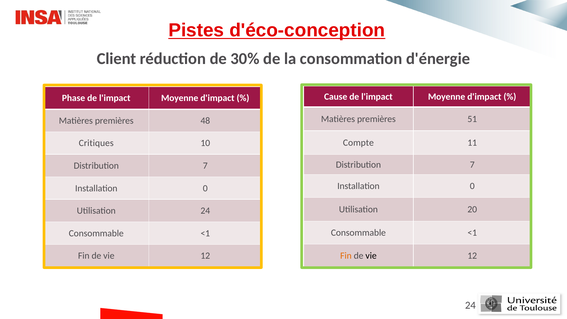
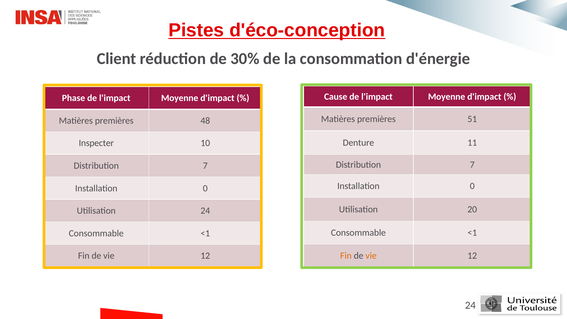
Compte: Compte -> Denture (358, 143)
Critiques: Critiques -> Inspecter (96, 143)
vie colour: black -> orange (371, 256)
